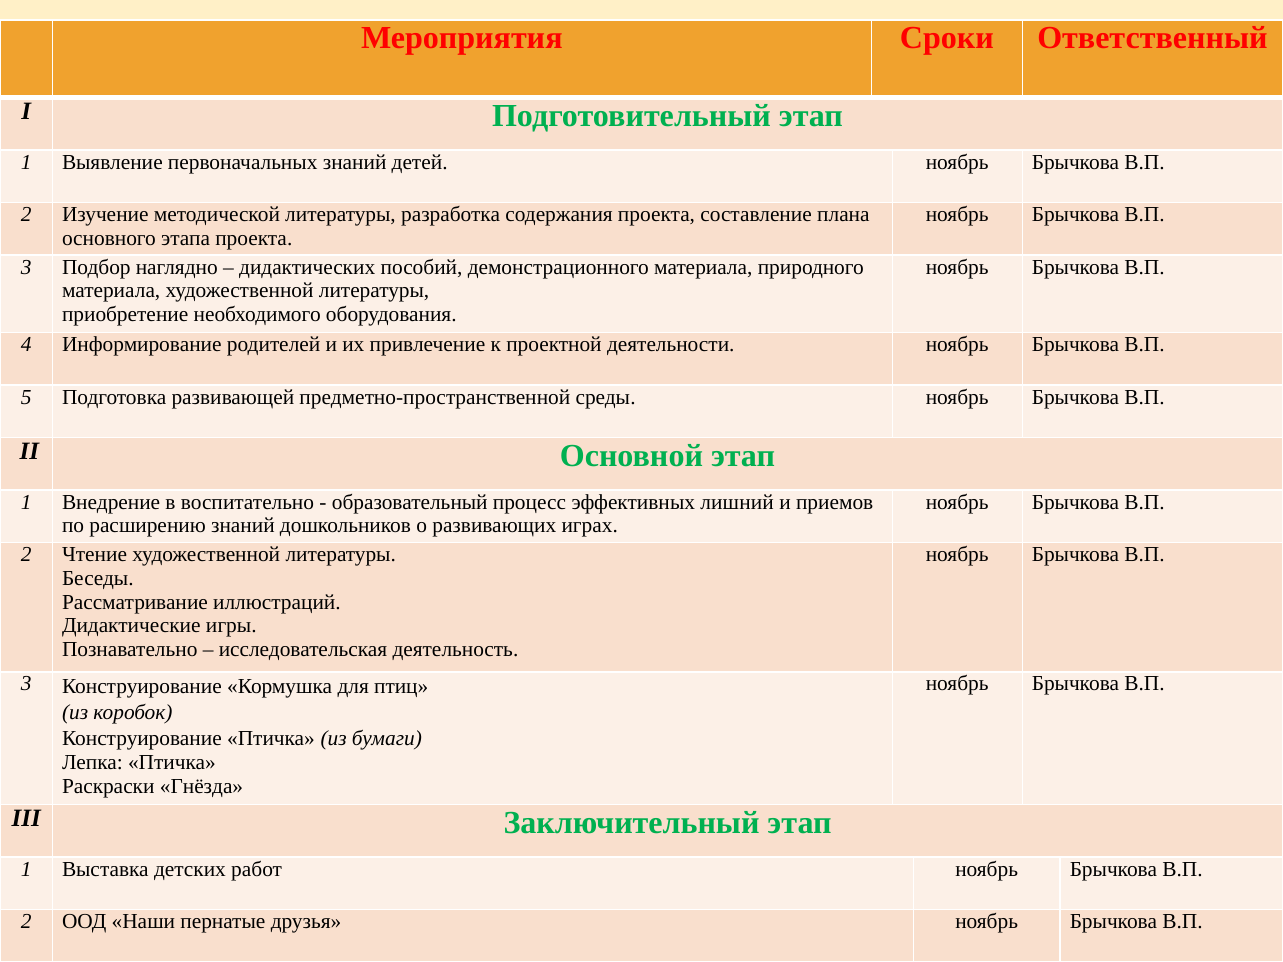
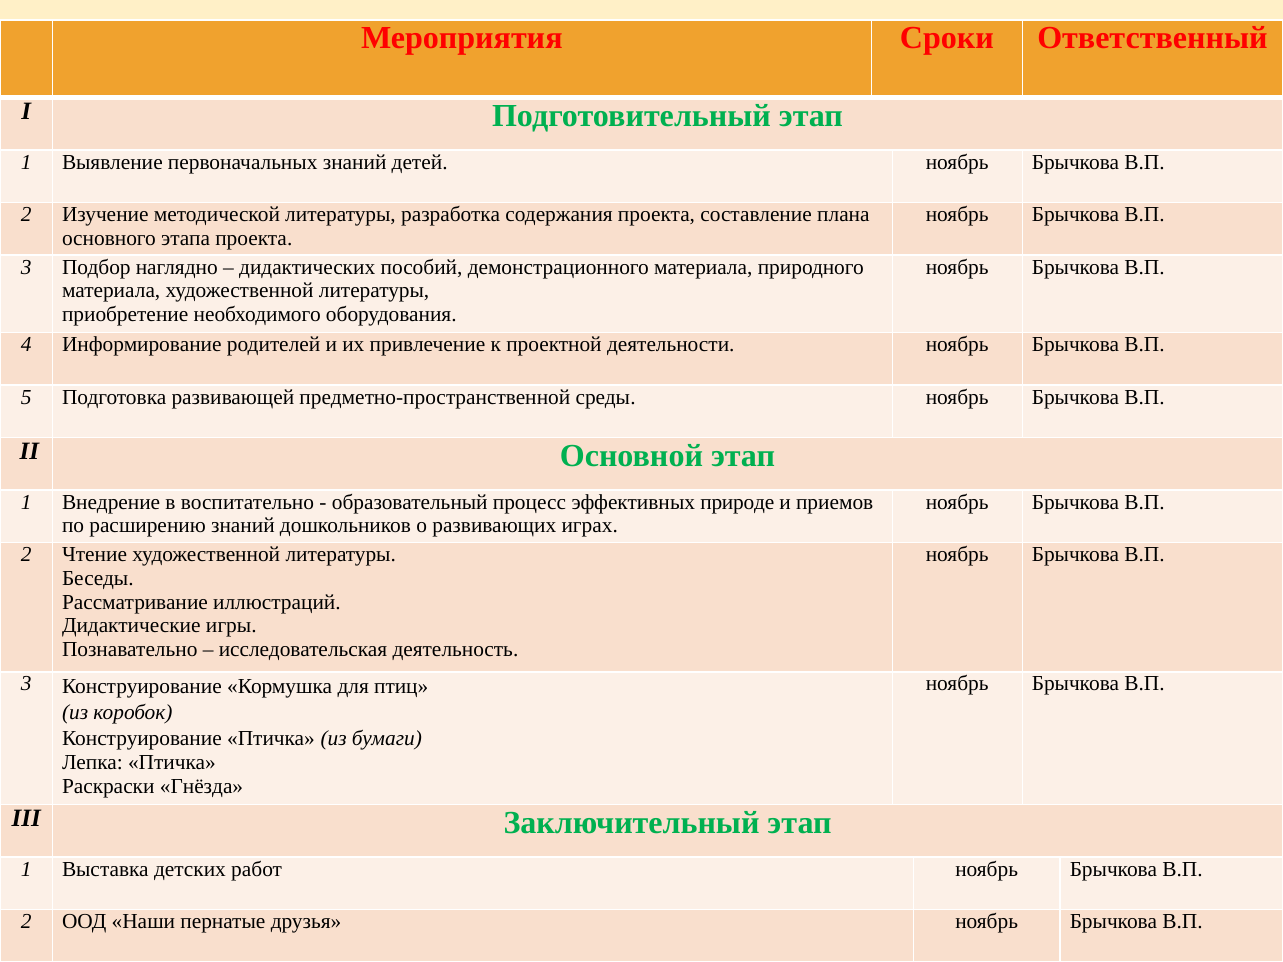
лишний: лишний -> природе (737, 502)
